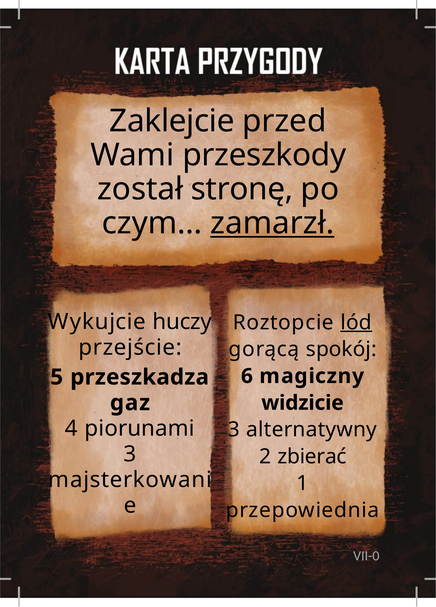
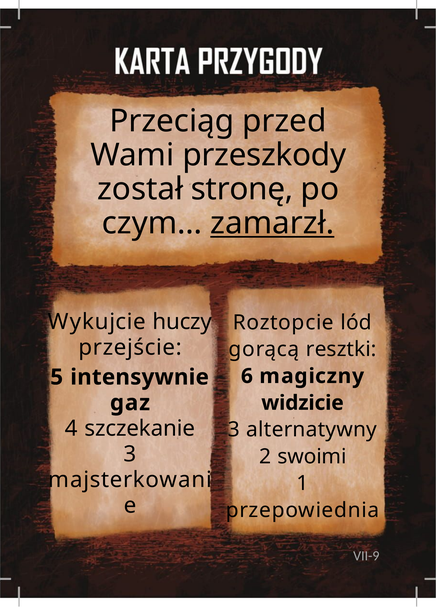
Zaklejcie: Zaklejcie -> Przeciąg (172, 121)
lód underline: present -> none (356, 322)
spokój: spokój -> resztki (341, 349)
przeszkadza: przeszkadza -> intensywnie (140, 377)
piorunami: piorunami -> szczekanie (140, 428)
zbierać: zbierać -> swoimi (312, 456)
VII-0: VII-0 -> VII-9 (366, 556)
